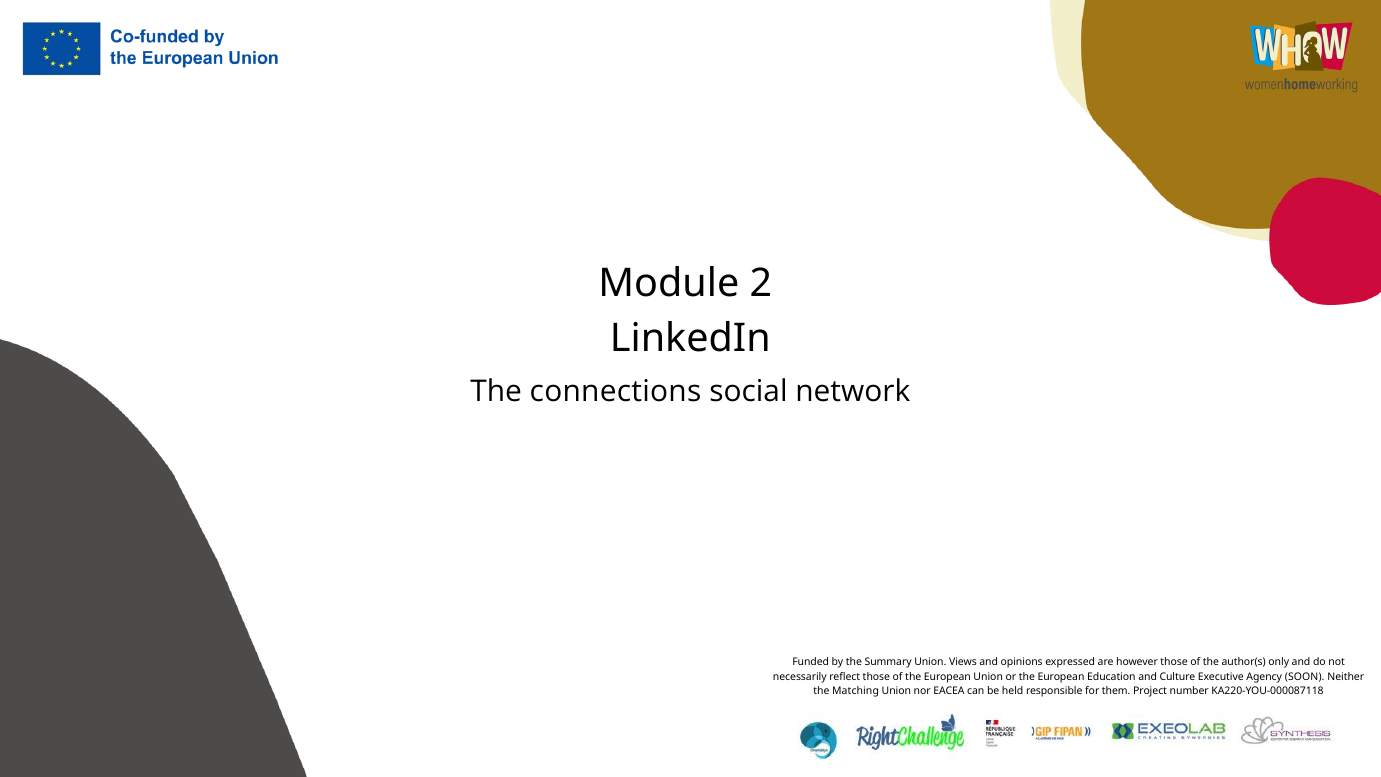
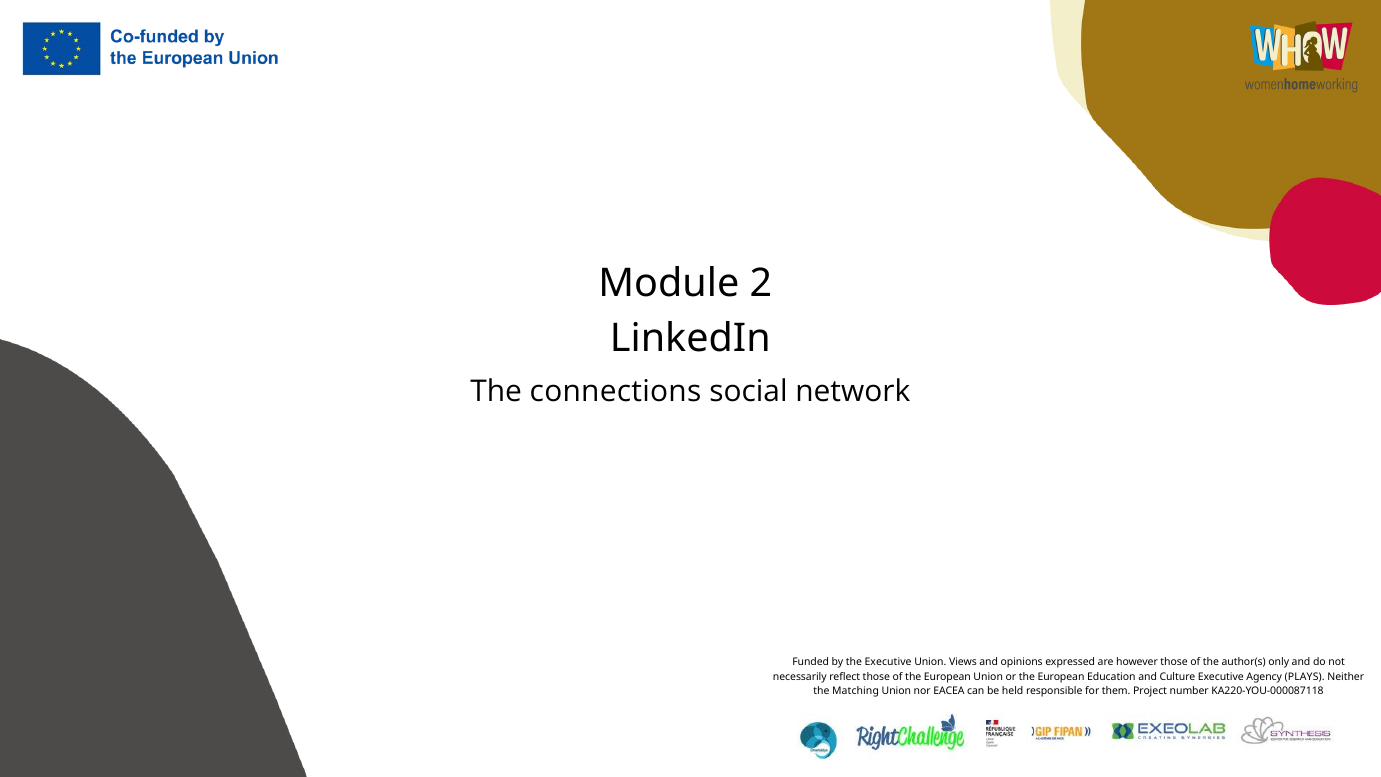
the Summary: Summary -> Executive (888, 662)
SOON: SOON -> PLAYS (1305, 677)
